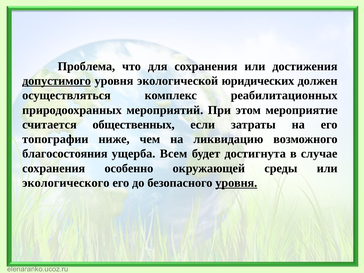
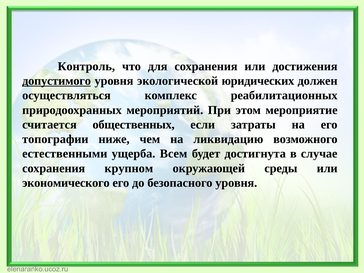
Проблема: Проблема -> Контроль (86, 66)
благосостояния: благосостояния -> естественными (65, 154)
особенно: особенно -> крупном (129, 168)
экологического: экологического -> экономического (66, 183)
уровня underline: present -> none (236, 183)
